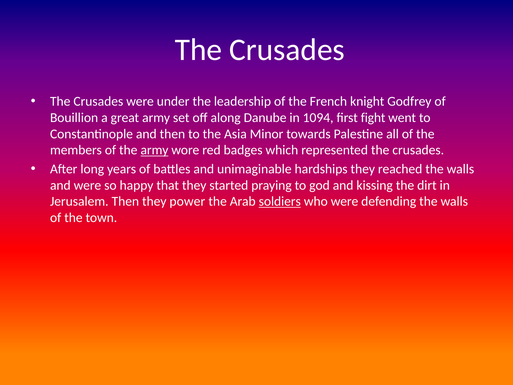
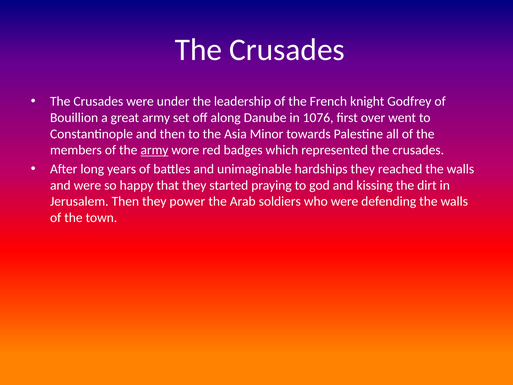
1094: 1094 -> 1076 (318, 118)
fight: fight -> over (373, 118)
soldiers underline: present -> none (280, 201)
